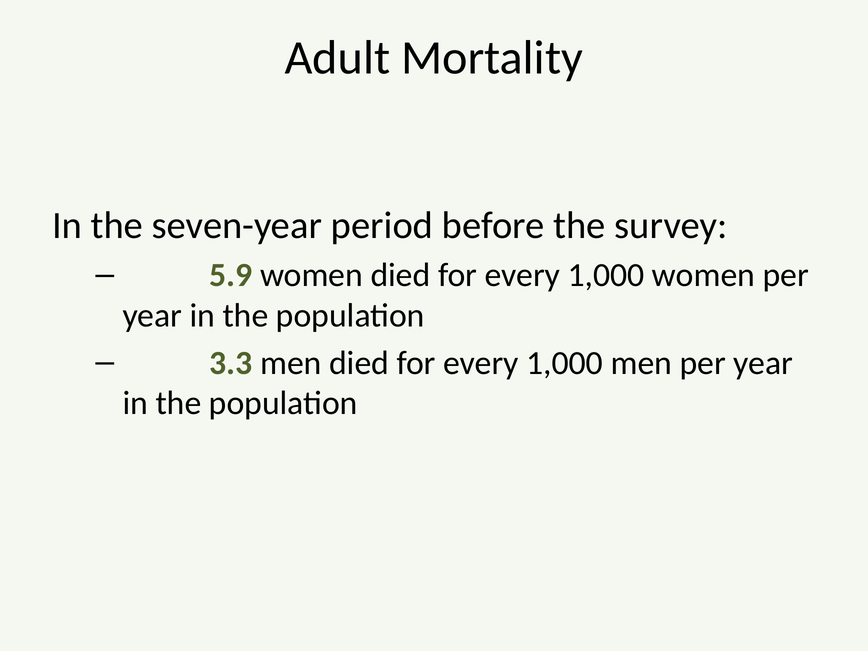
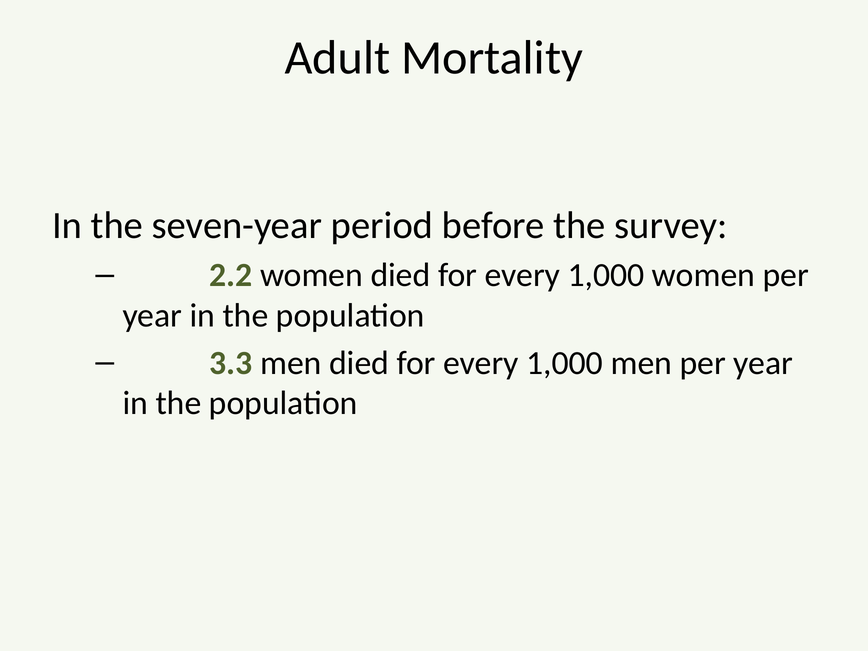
5.9: 5.9 -> 2.2 (231, 275)
